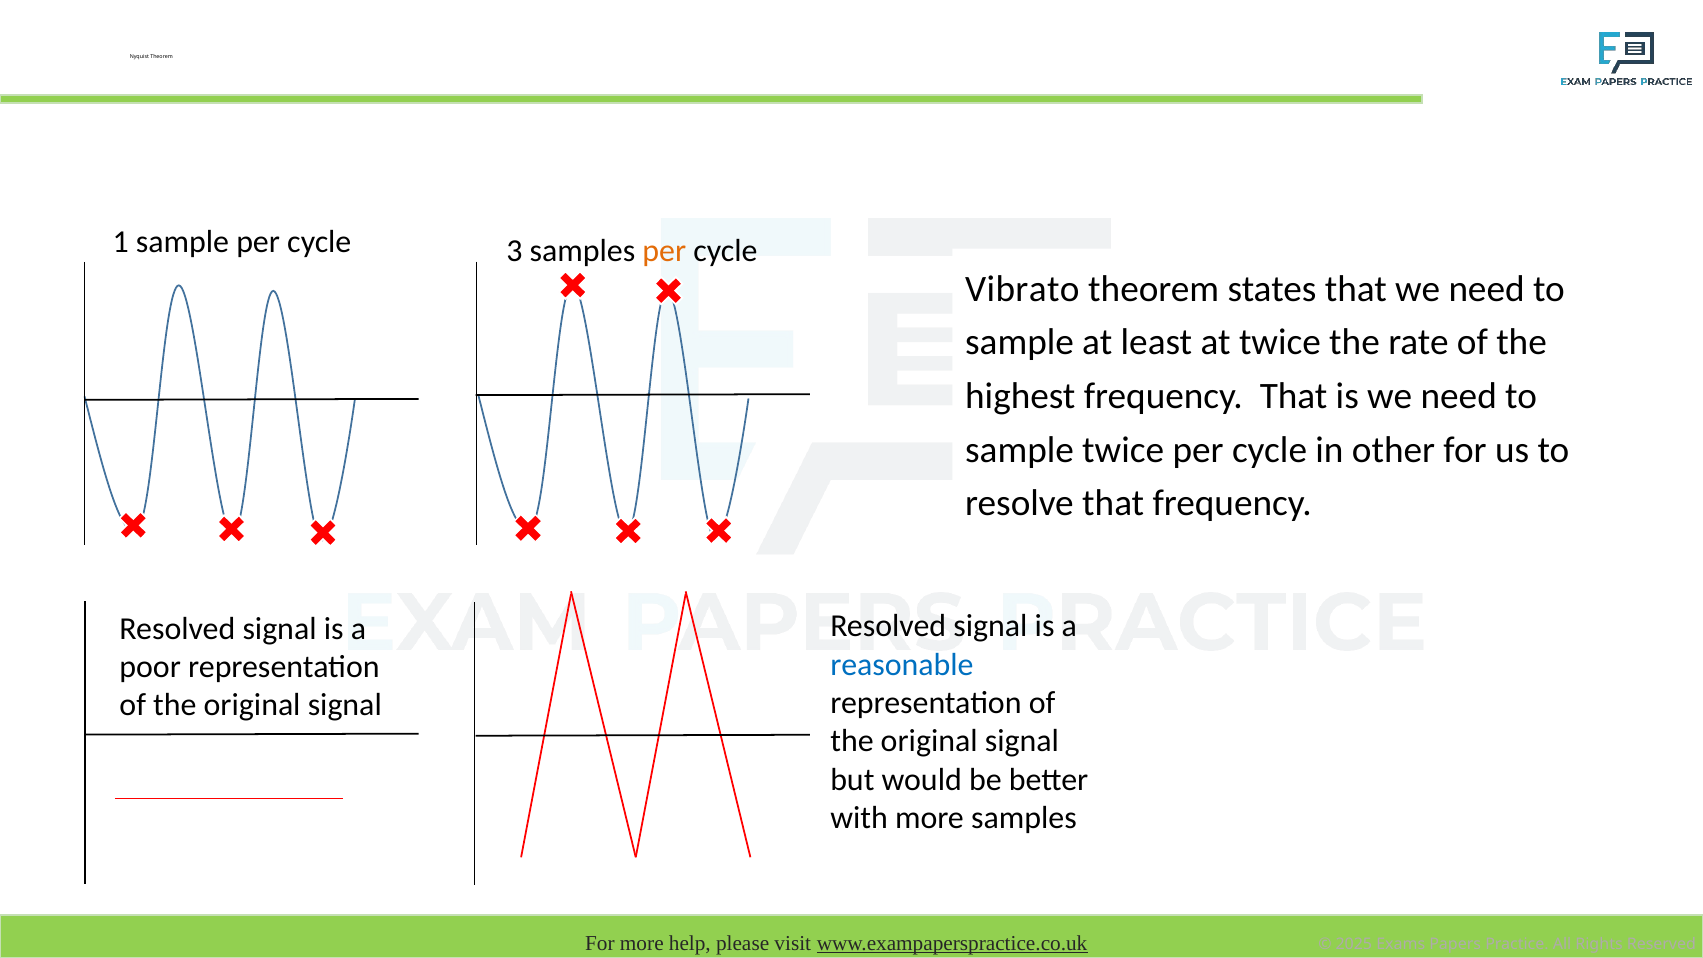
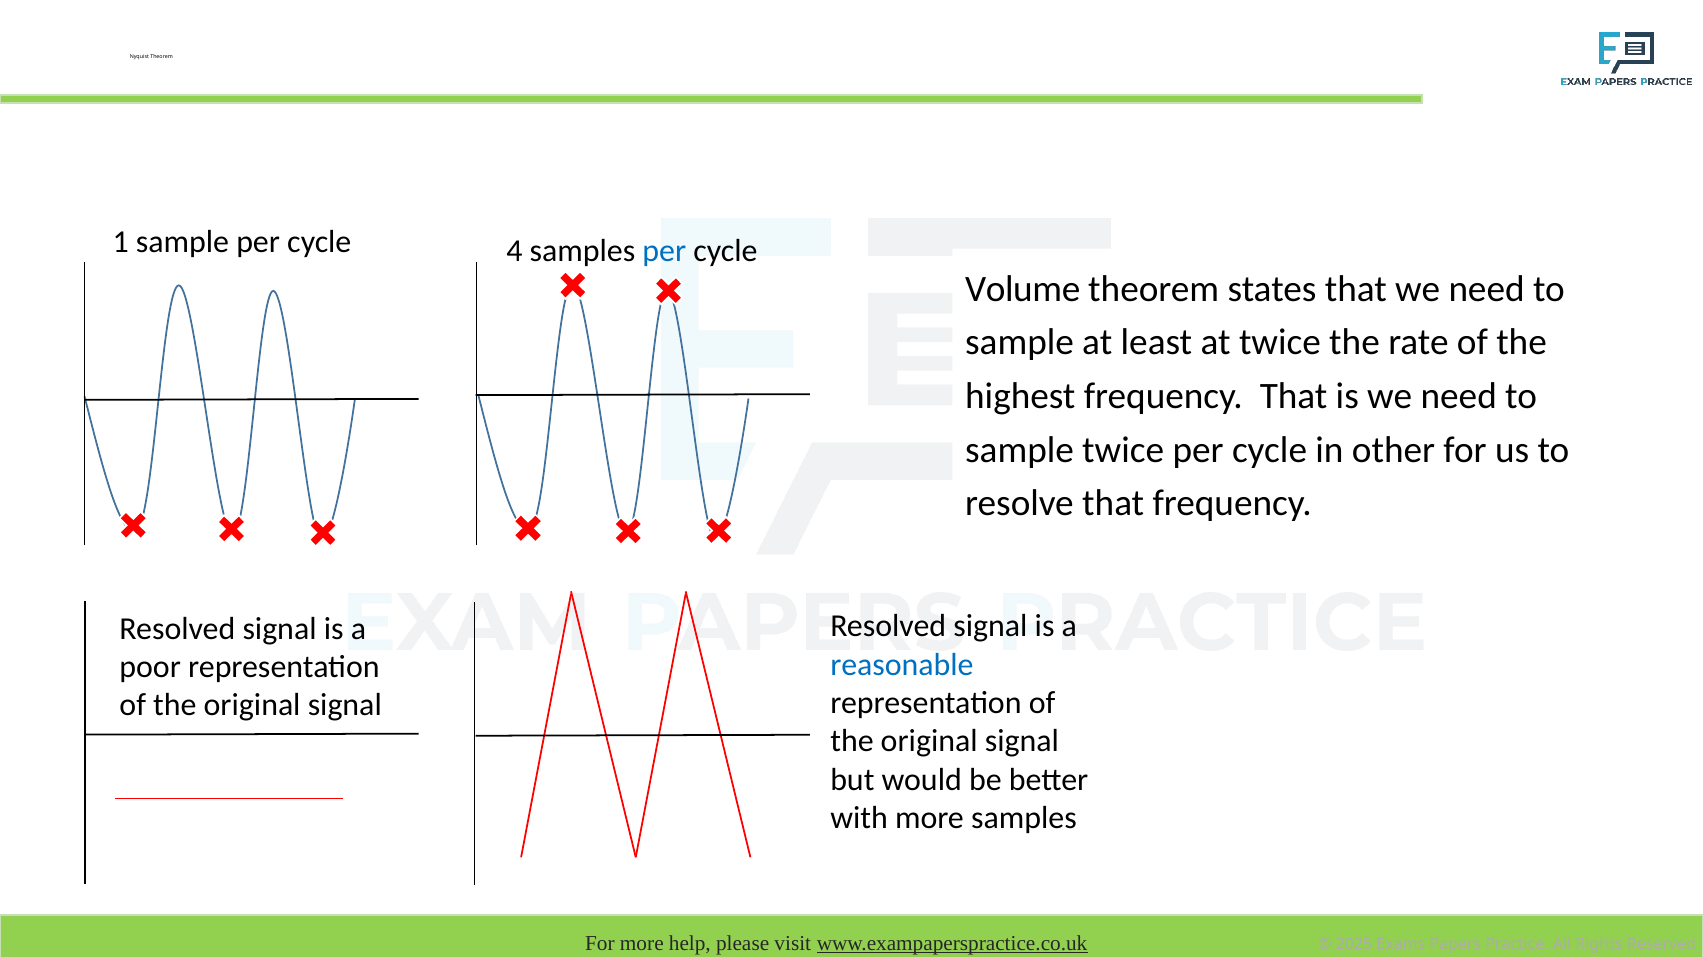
3: 3 -> 4 (514, 250)
per colour: orange -> blue (664, 250)
Vibrato: Vibrato -> Volume (1023, 289)
